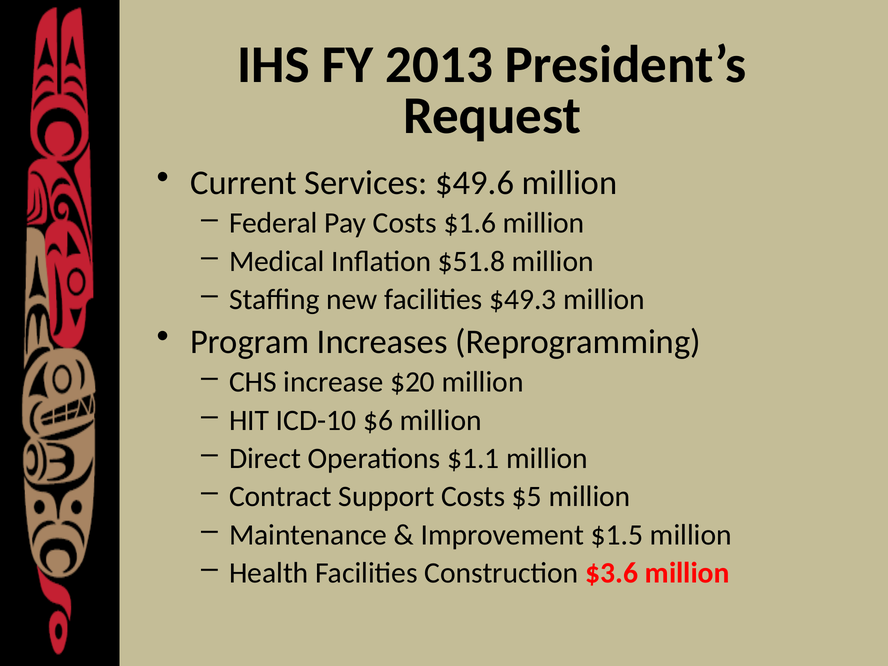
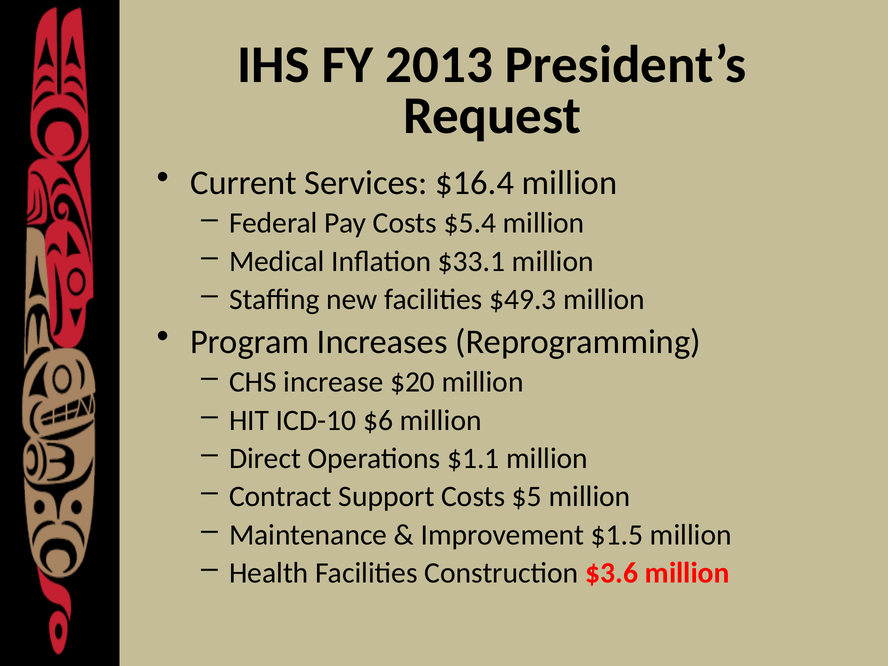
$49.6: $49.6 -> $16.4 (475, 183)
$1.6: $1.6 -> $5.4 (470, 223)
$51.8: $51.8 -> $33.1 (472, 261)
